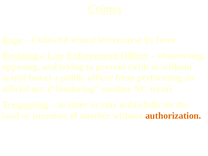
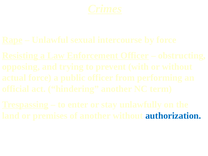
authorization colour: orange -> blue (173, 116)
